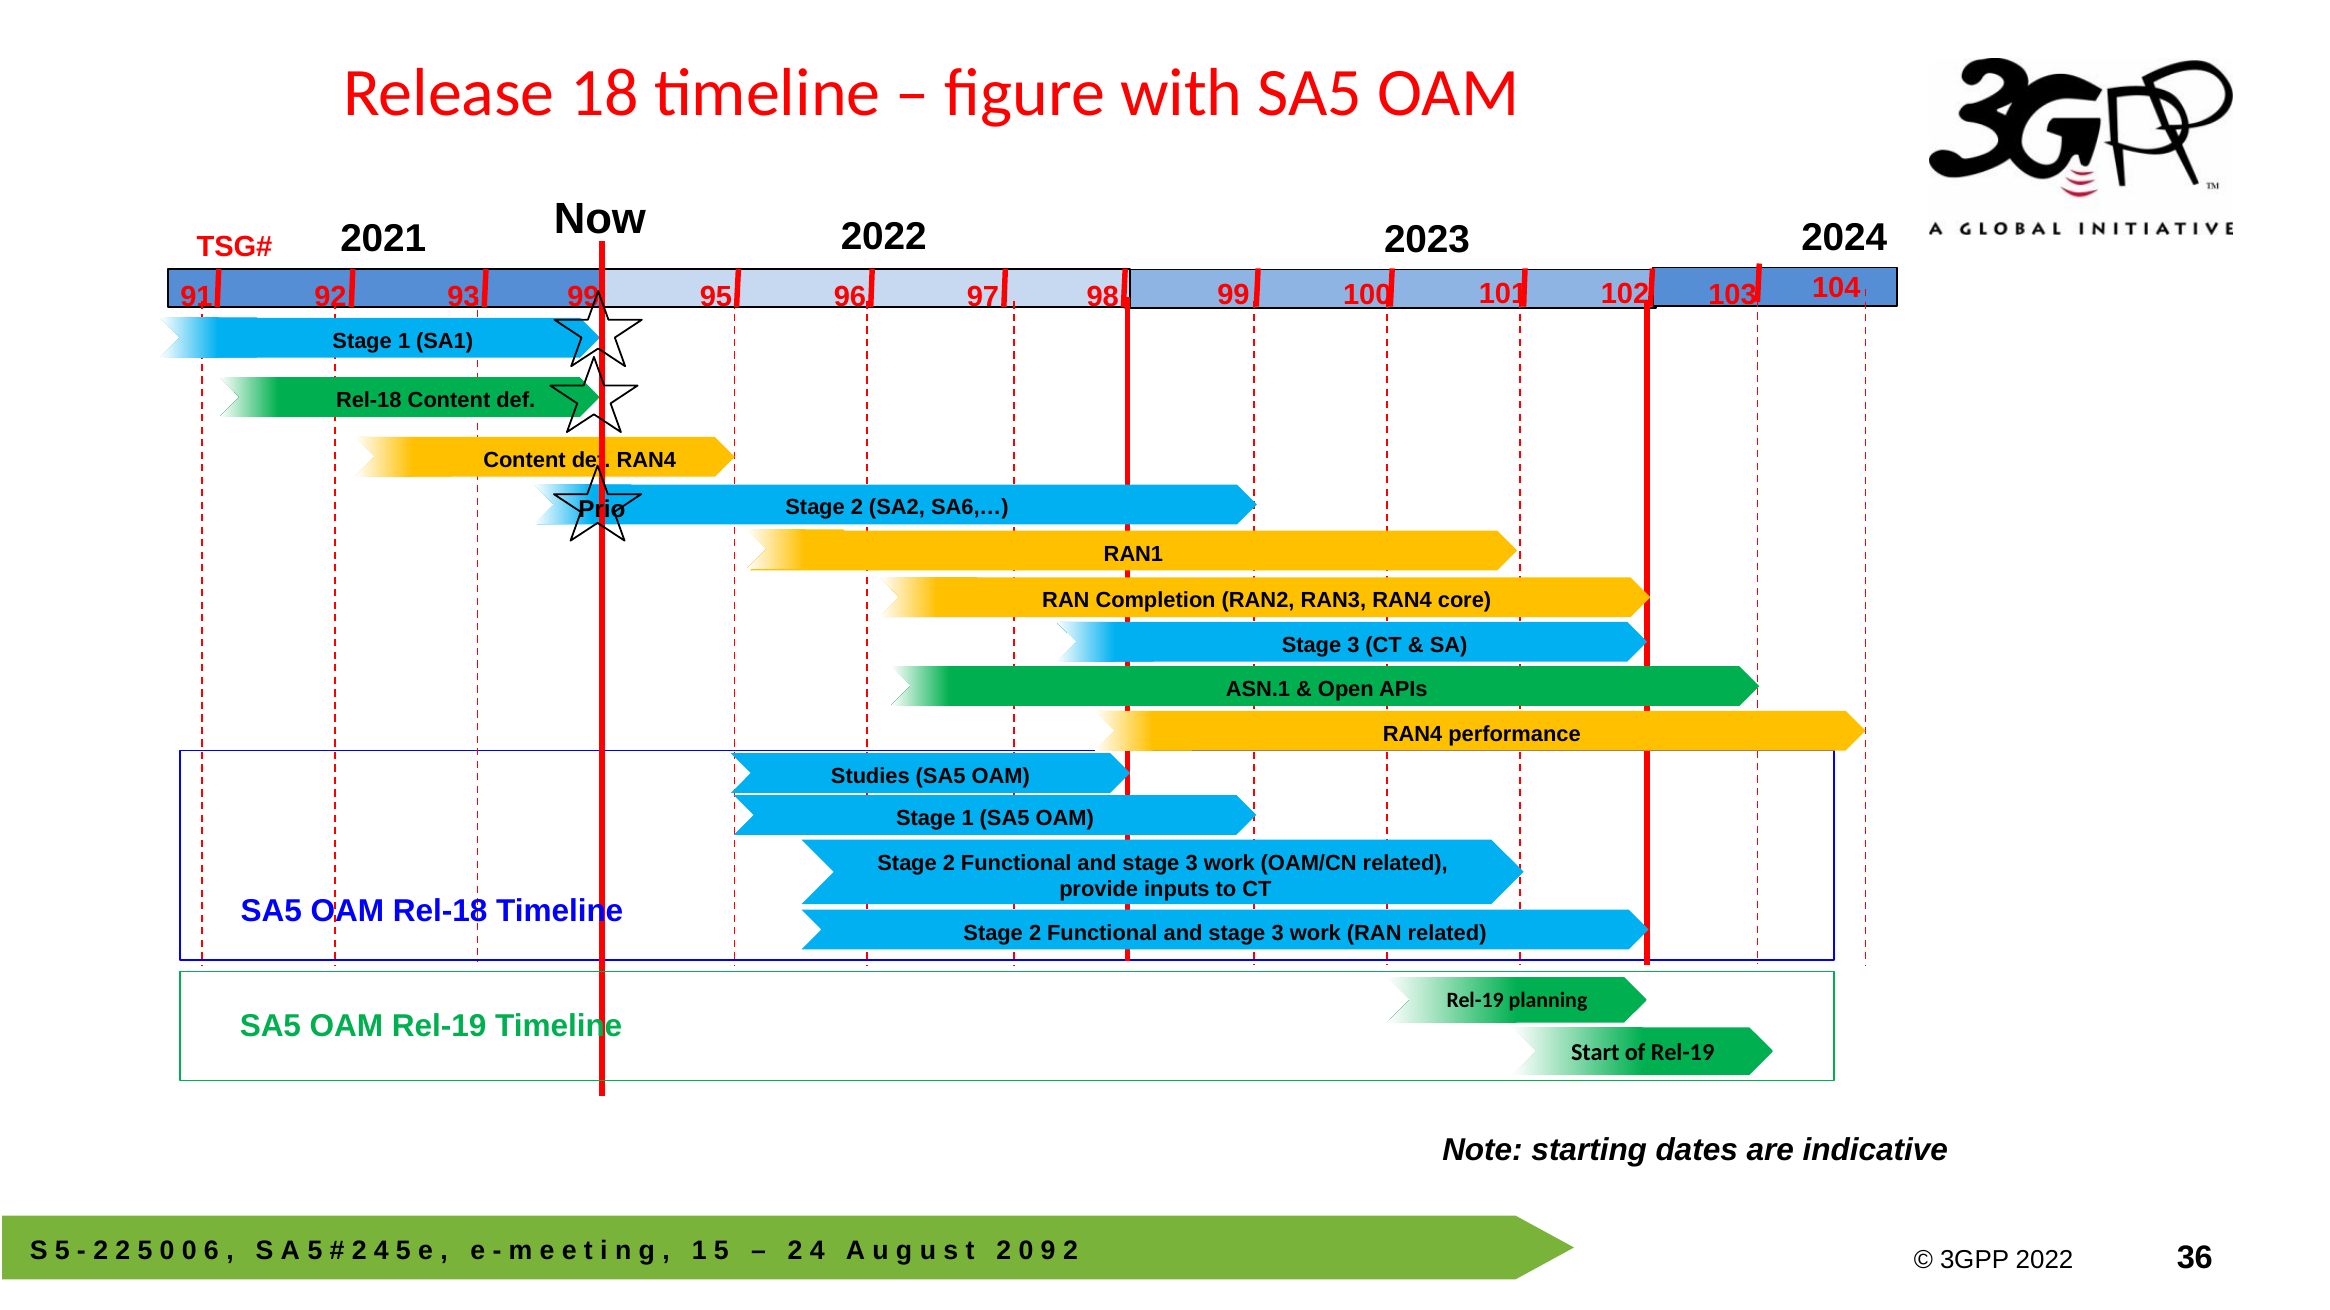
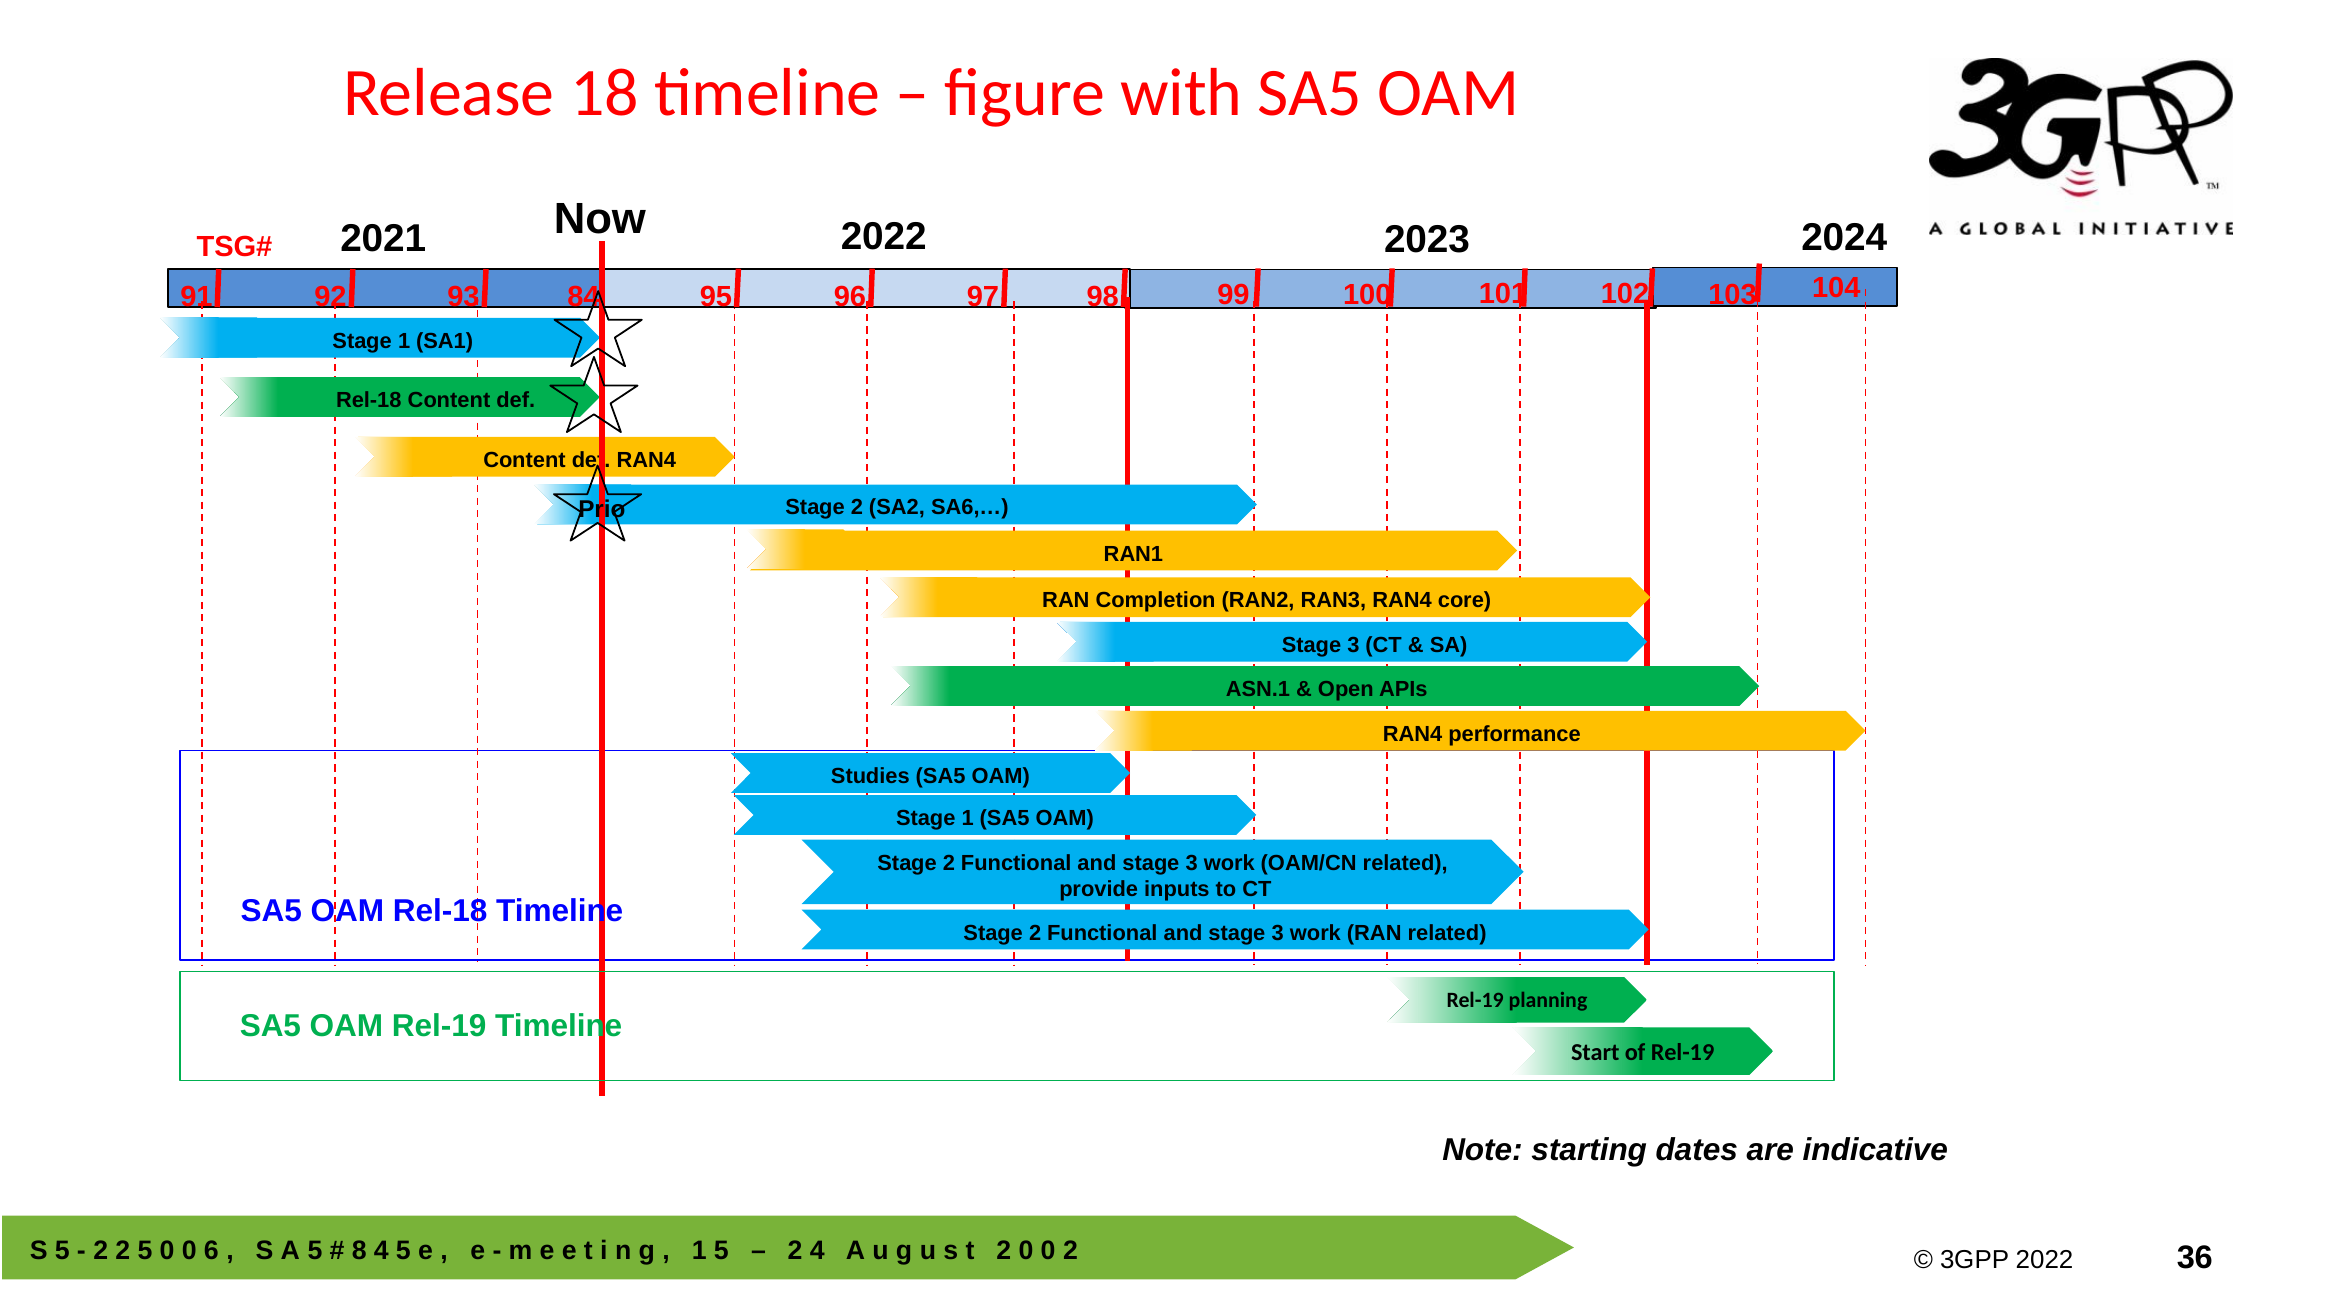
93 99: 99 -> 84 (583, 297)
2: 2 -> 8 (359, 1251)
9: 9 -> 0 (1048, 1251)
